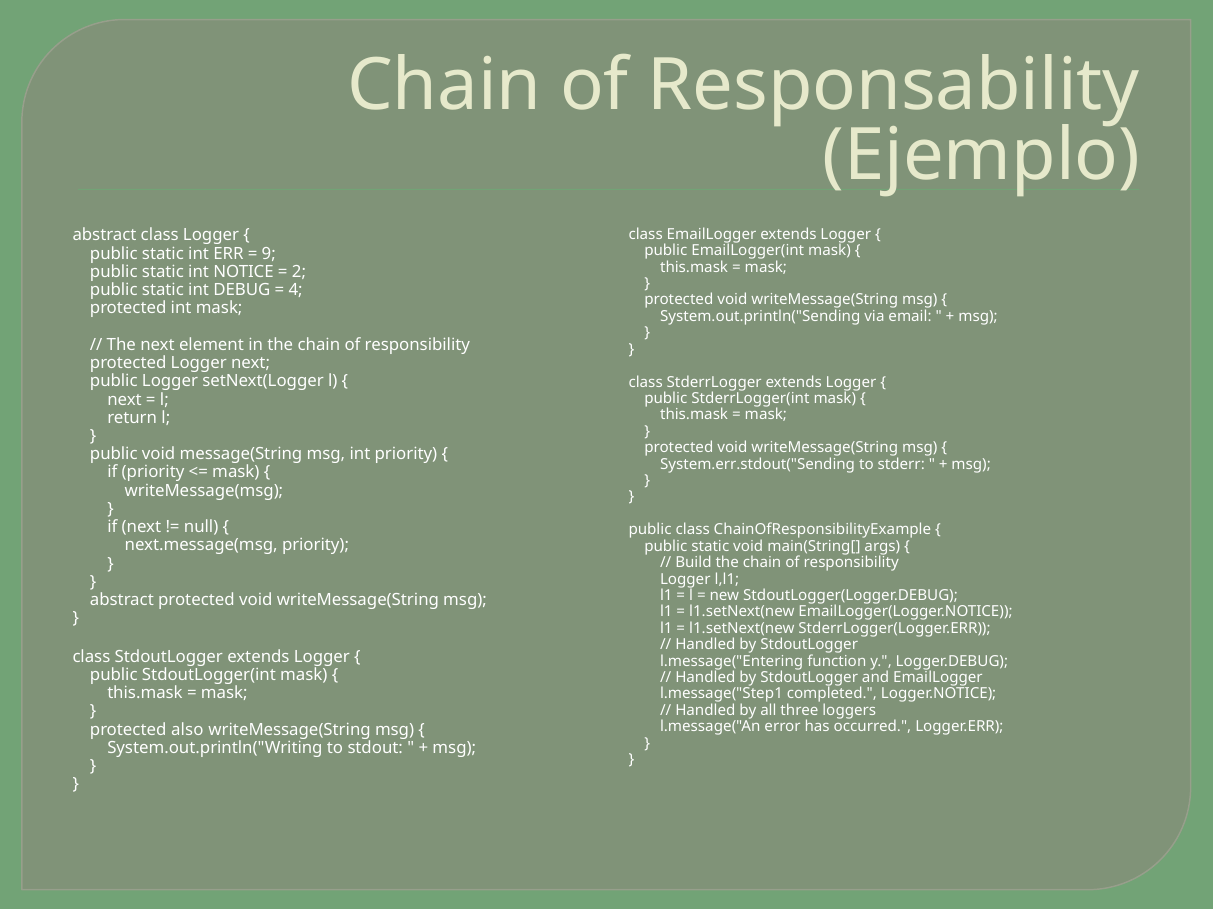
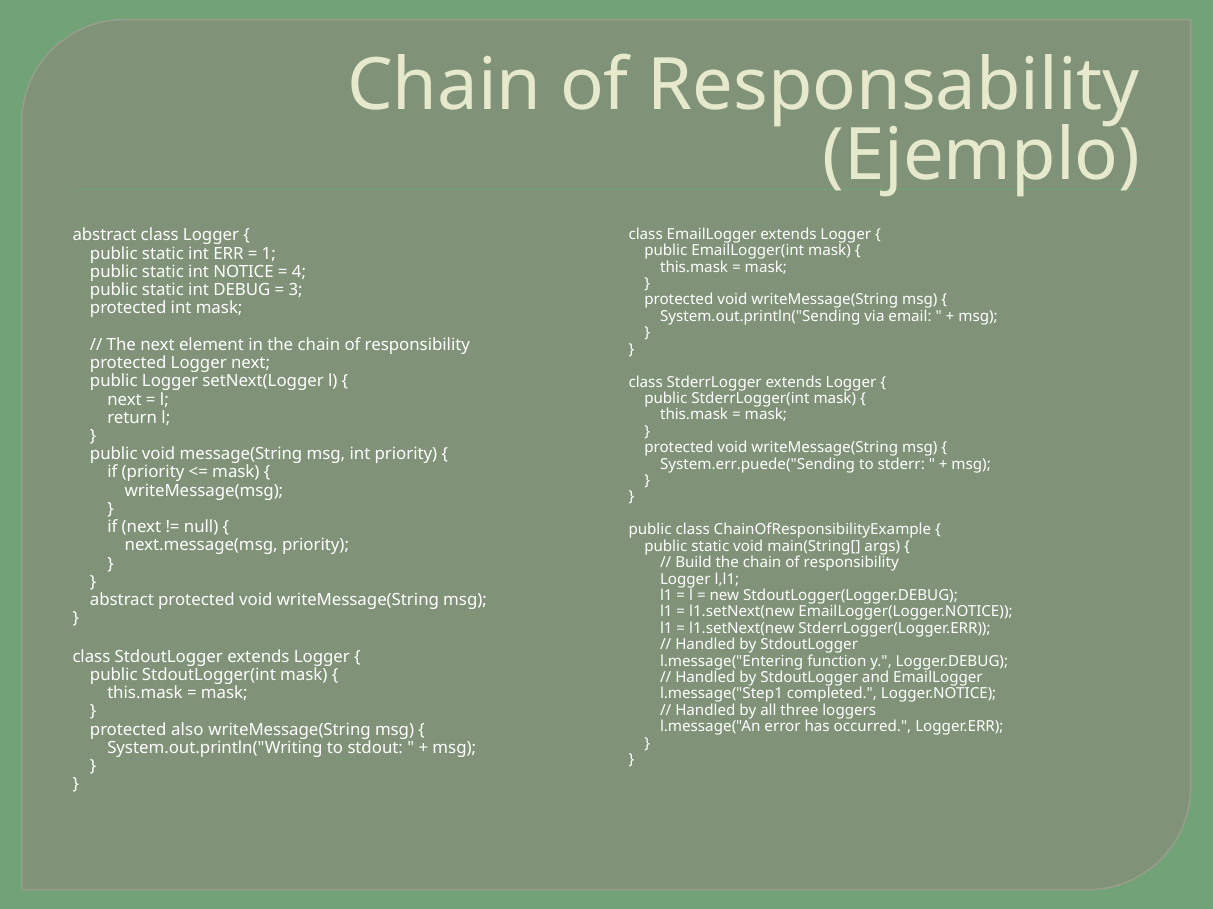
9: 9 -> 1 (269, 254)
2: 2 -> 4 (299, 272)
4: 4 -> 3 (296, 290)
System.err.stdout("Sending: System.err.stdout("Sending -> System.err.puede("Sending (758, 464)
